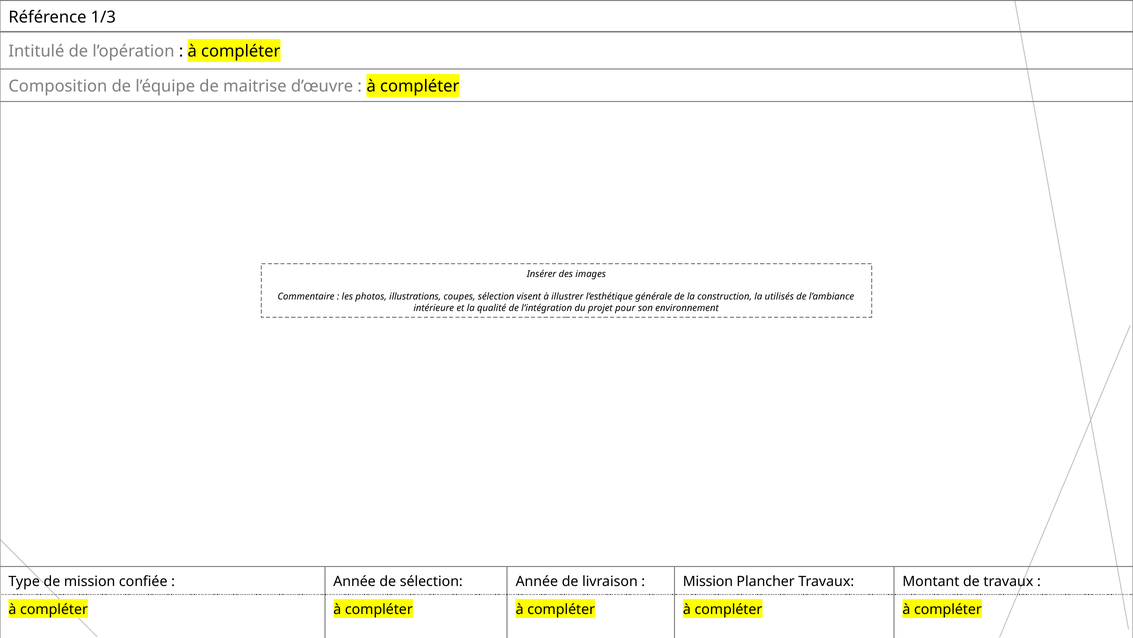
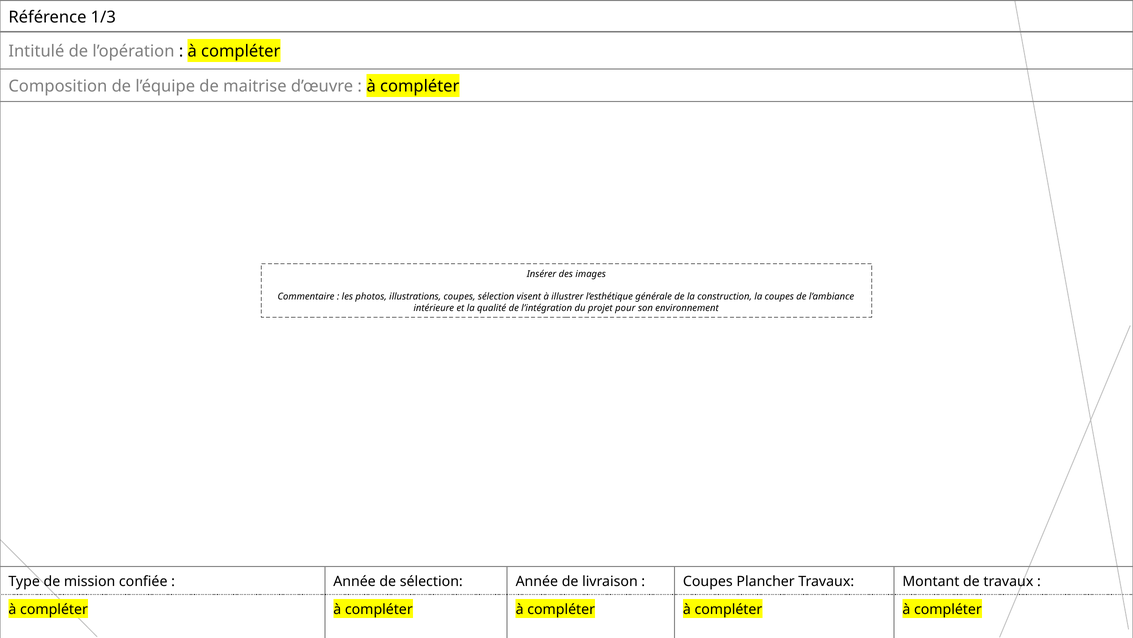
la utilisés: utilisés -> coupes (779, 297)
Mission: Mission -> Coupes (708, 581)
